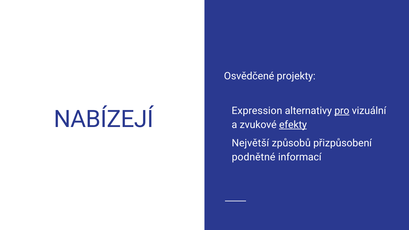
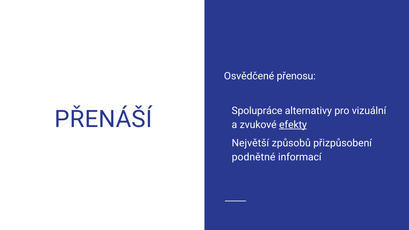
projekty: projekty -> přenosu (296, 76)
Expression: Expression -> Spolupráce (257, 111)
pro underline: present -> none (342, 111)
NABÍZEJÍ: NABÍZEJÍ -> PŘENÁŠÍ (104, 119)
